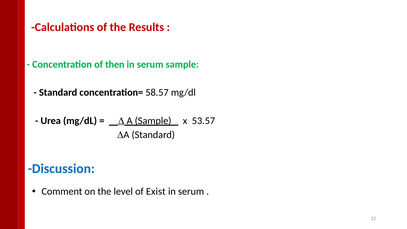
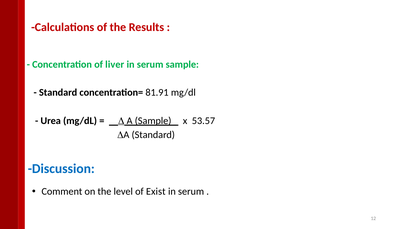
then: then -> liver (115, 65)
58.57: 58.57 -> 81.91 (157, 93)
